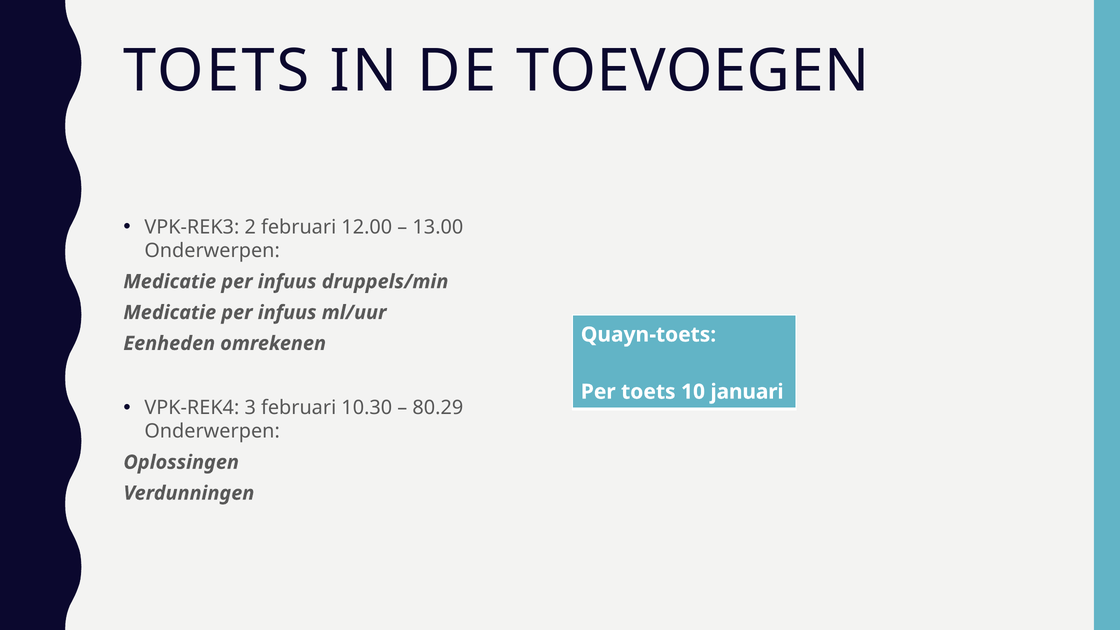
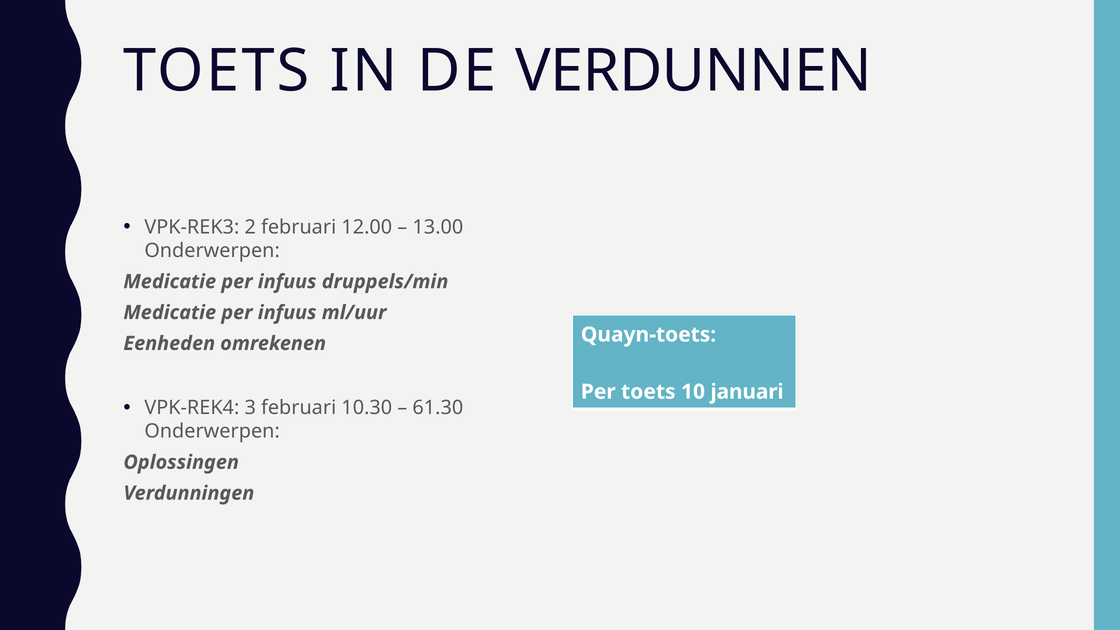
TOEVOEGEN: TOEVOEGEN -> VERDUNNEN (693, 71)
80.29: 80.29 -> 61.30 (438, 408)
